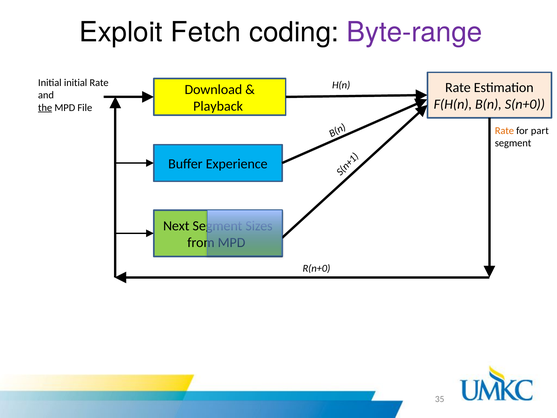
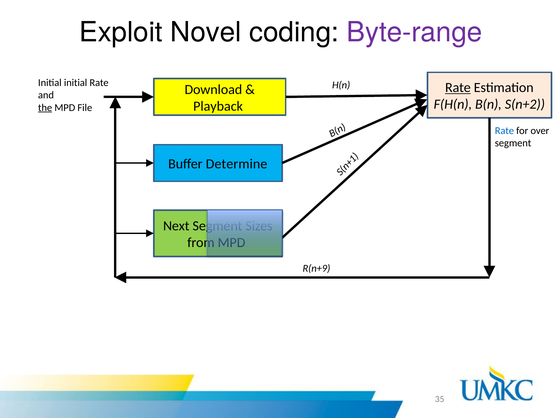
Fetch: Fetch -> Novel (206, 32)
Rate underline: none -> present (458, 88)
S(n+0: S(n+0 -> S(n+2 (525, 104)
Rate colour: orange -> blue (504, 130)
part: part -> over (540, 130)
Experience: Experience -> Determine (237, 164)
R(n+0: R(n+0 -> R(n+9 (316, 268)
